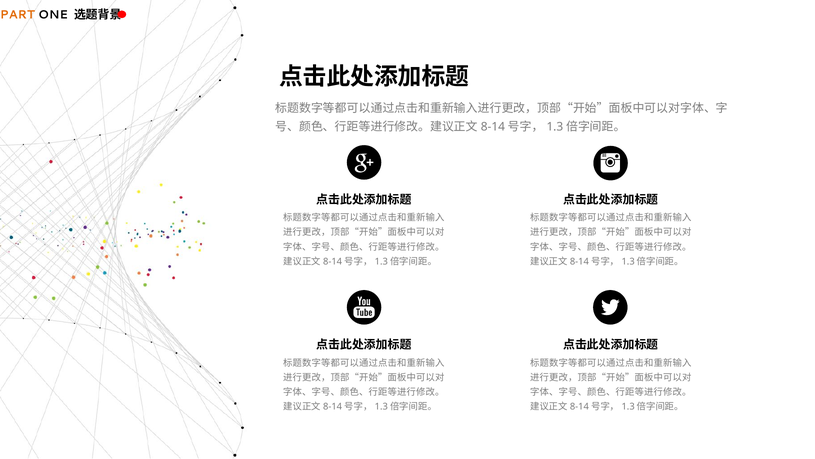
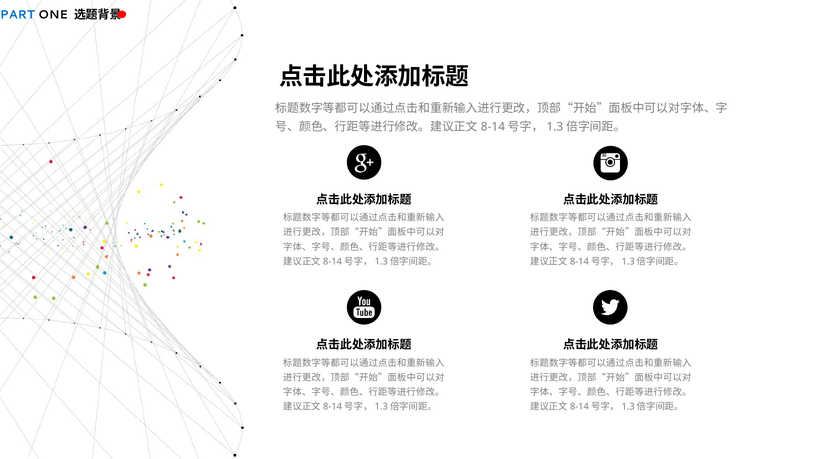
PART colour: orange -> blue (17, 15)
